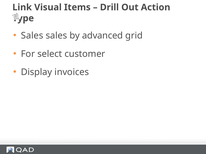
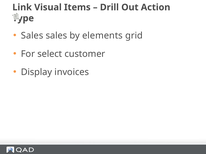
advanced: advanced -> elements (102, 36)
